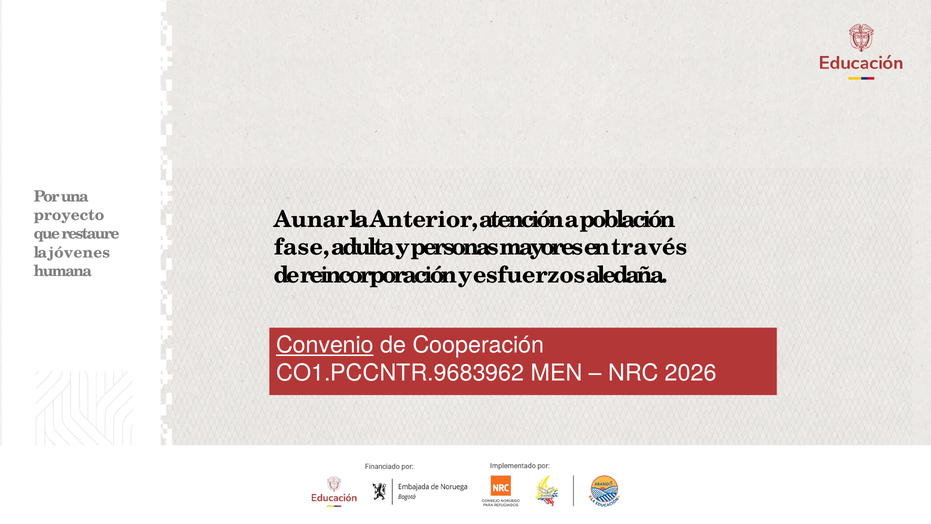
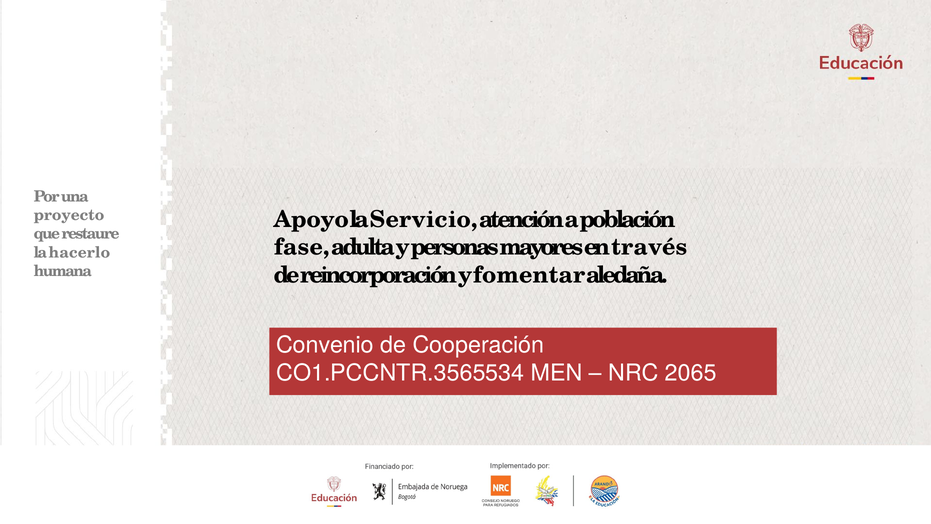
Aunar: Aunar -> Apoyo (311, 219)
Anterior: Anterior -> Servicio (424, 219)
jóvenes: jóvenes -> hacerlo (79, 252)
esfuerzos: esfuerzos -> fomentar (529, 275)
Convenio underline: present -> none (325, 345)
CO1.PCCNTR.9683962: CO1.PCCNTR.9683962 -> CO1.PCCNTR.3565534 (400, 373)
2026: 2026 -> 2065 (691, 373)
